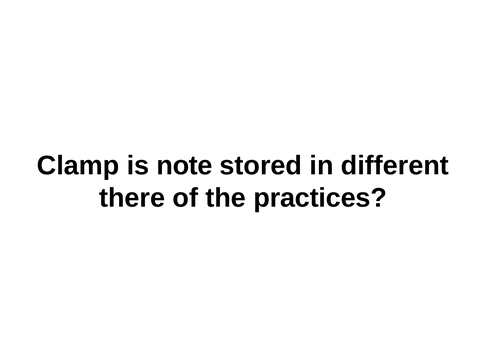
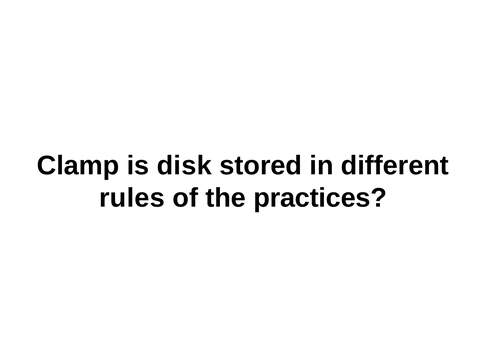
note: note -> disk (184, 166)
there: there -> rules (132, 198)
